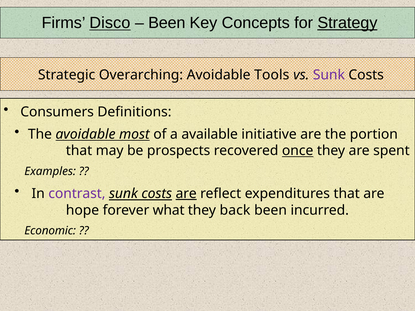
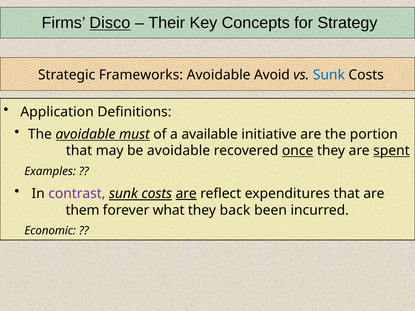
Been: Been -> Their (167, 23)
Strategy underline: present -> none (347, 23)
Overarching: Overarching -> Frameworks (141, 75)
Tools: Tools -> Avoid (272, 75)
Sunk colour: purple -> blue (329, 75)
Consumers: Consumers -> Application (57, 112)
most: most -> must (134, 134)
be prospects: prospects -> avoidable (179, 151)
spent underline: none -> present (391, 151)
hope: hope -> them (83, 210)
